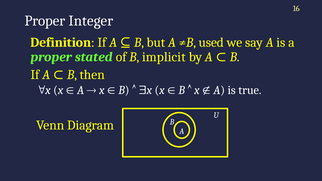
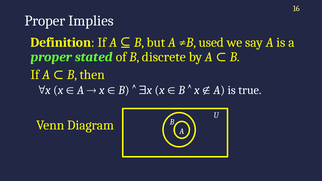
Integer: Integer -> Implies (91, 21)
implicit: implicit -> discrete (164, 57)
